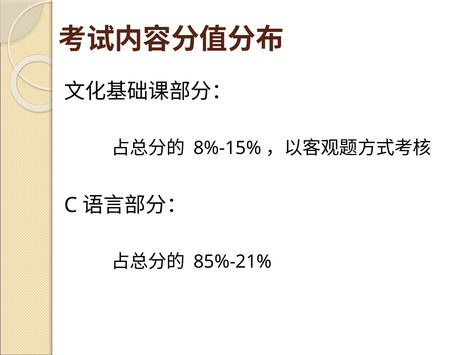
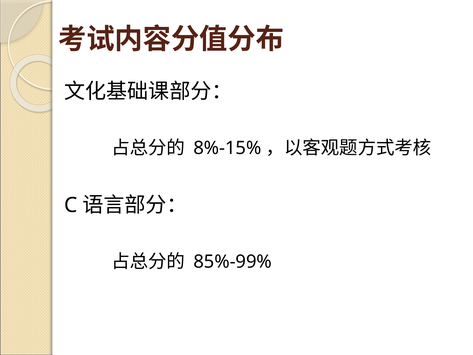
85%-21%: 85%-21% -> 85%-99% (233, 262)
